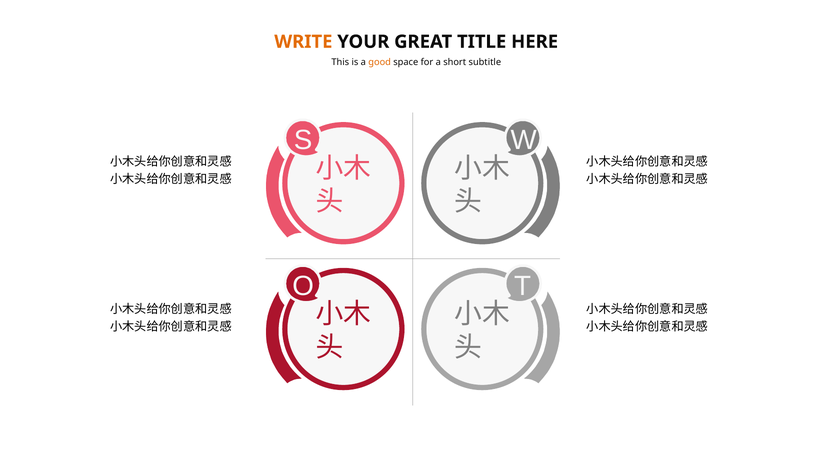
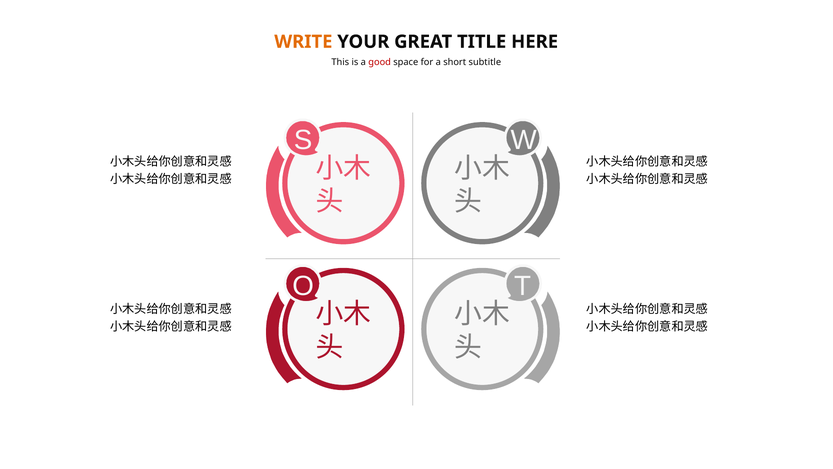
good colour: orange -> red (380, 62)
